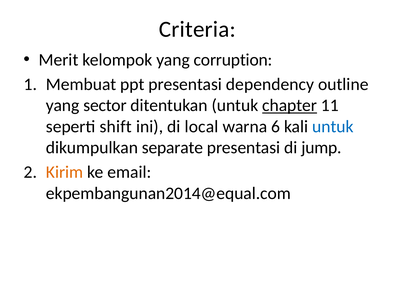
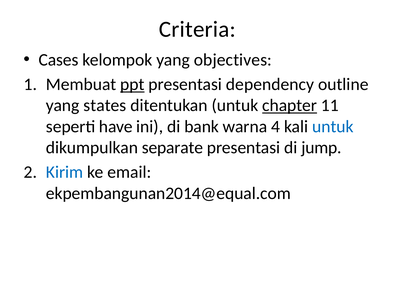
Merit: Merit -> Cases (58, 60)
corruption: corruption -> objectives (233, 60)
ppt underline: none -> present (132, 84)
sector: sector -> states (105, 106)
shift: shift -> have (116, 127)
local: local -> bank (202, 127)
6: 6 -> 4 (276, 127)
Kirim colour: orange -> blue (65, 172)
